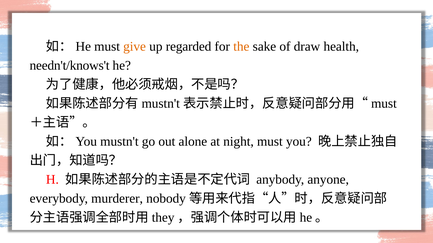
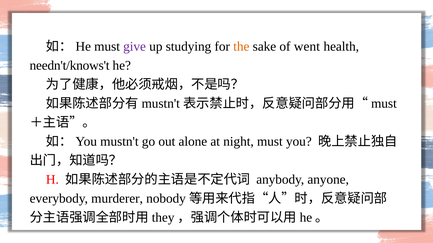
give colour: orange -> purple (135, 47)
regarded: regarded -> studying (189, 47)
draw: draw -> went (307, 47)
